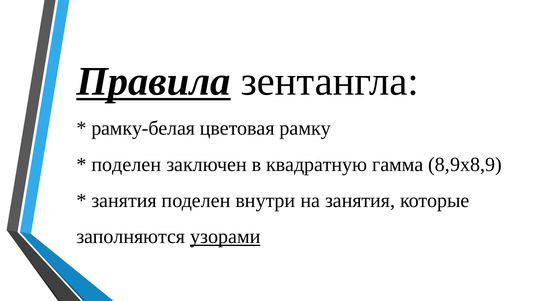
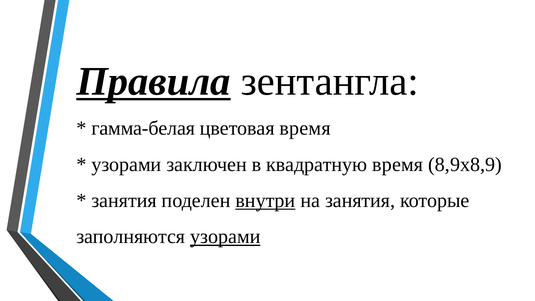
рамку-белая: рамку-белая -> гамма-белая (143, 128)
цветовая рамку: рамку -> время (305, 128)
поделен: поделен -> узорами (126, 164)
квадратную гамма: гамма -> время (398, 164)
внутри underline: none -> present (265, 201)
